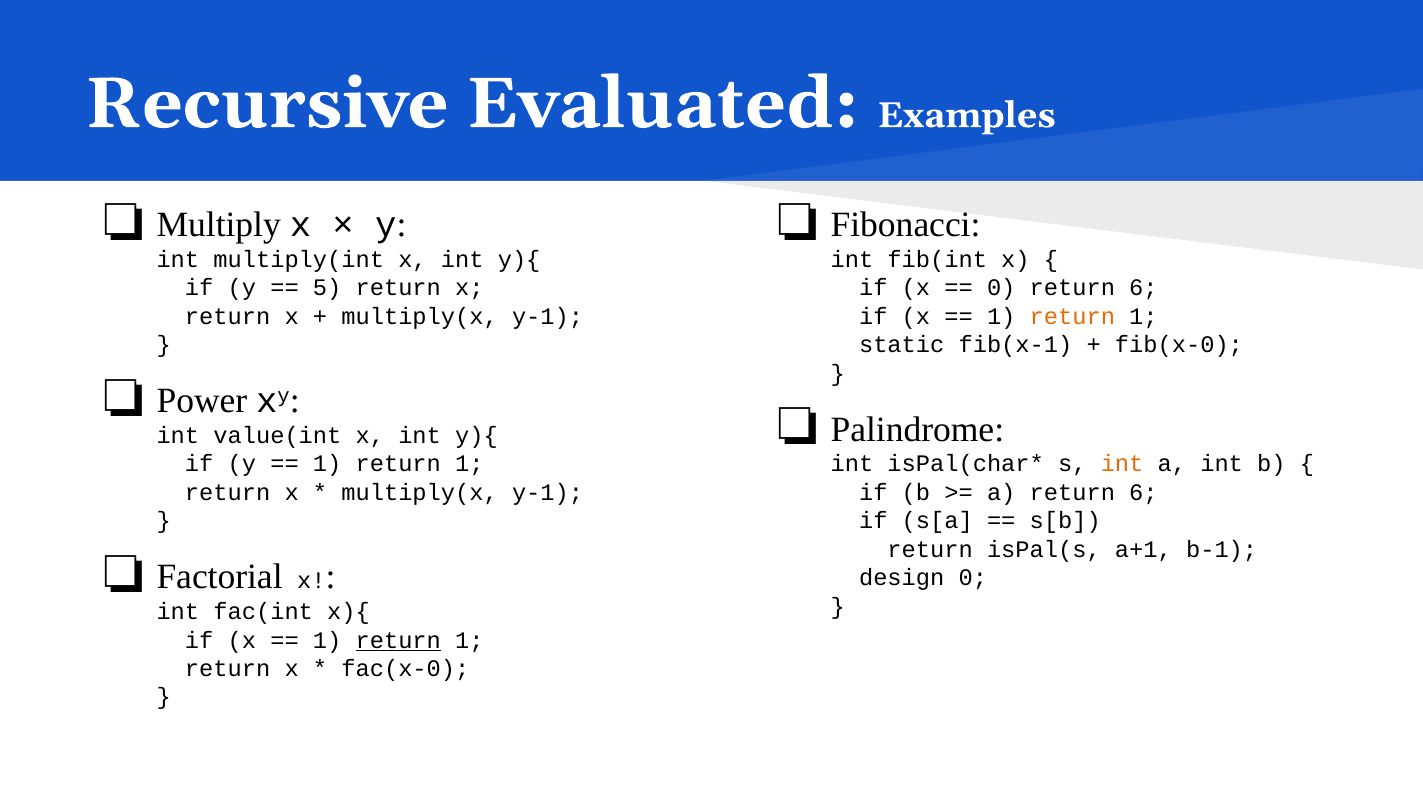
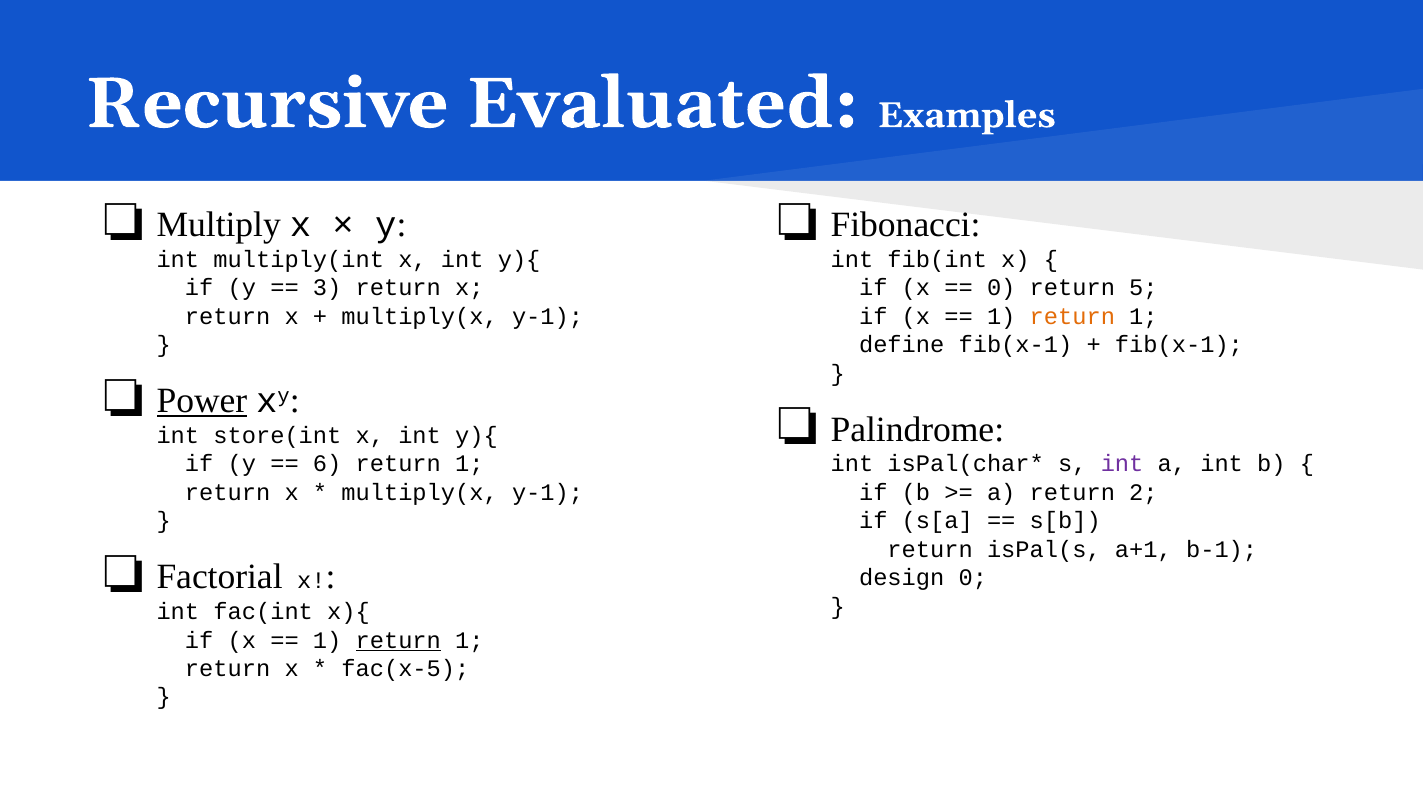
5: 5 -> 3 (327, 288)
0 return 6: 6 -> 5 (1143, 288)
static: static -> define (902, 345)
fib(x-0: fib(x-0 -> fib(x-1 (1179, 345)
Power underline: none -> present (202, 401)
value(int: value(int -> store(int (277, 436)
1: 1 -> 6 (327, 464)
int colour: orange -> purple (1122, 464)
a return 6: 6 -> 2 (1143, 493)
fac(x-0: fac(x-0 -> fac(x-5 (405, 669)
